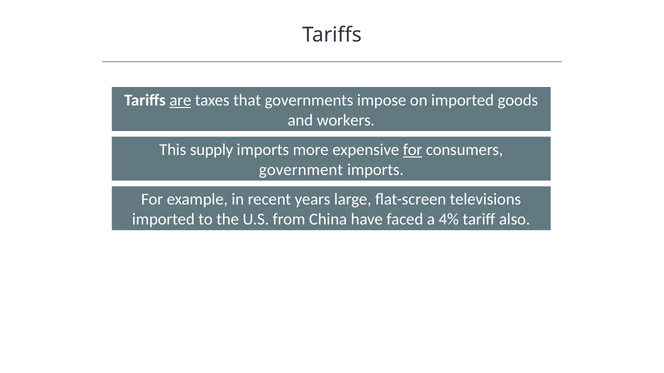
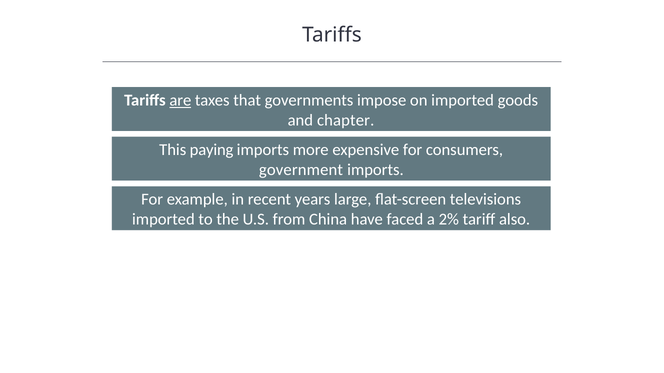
workers: workers -> chapter (346, 120)
supply: supply -> paying (212, 150)
for underline: present -> none (413, 150)
4%: 4% -> 2% (449, 220)
